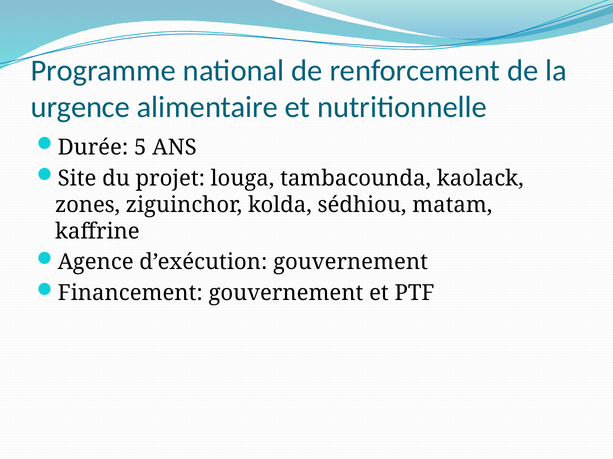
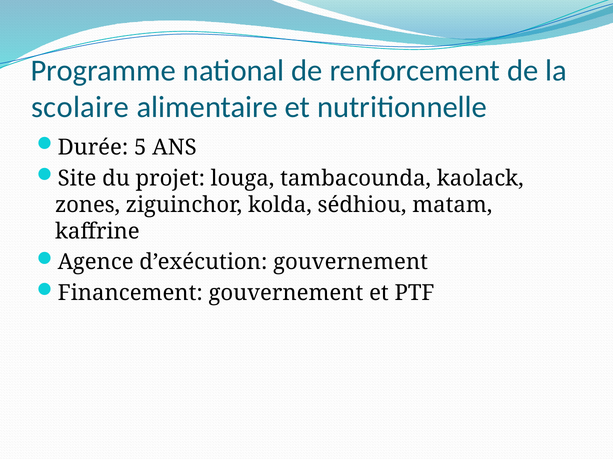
urgence: urgence -> scolaire (80, 108)
